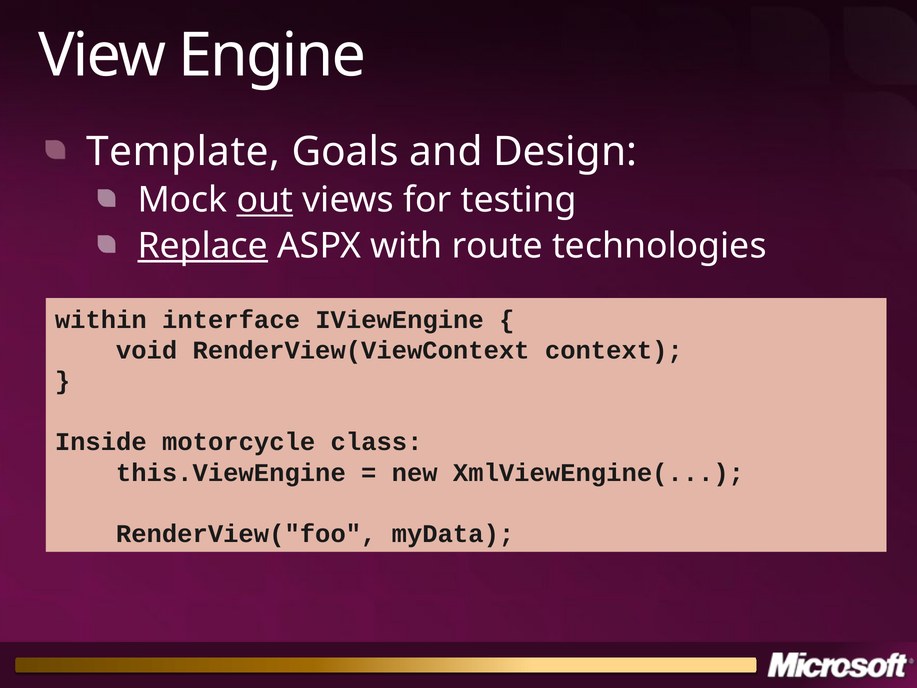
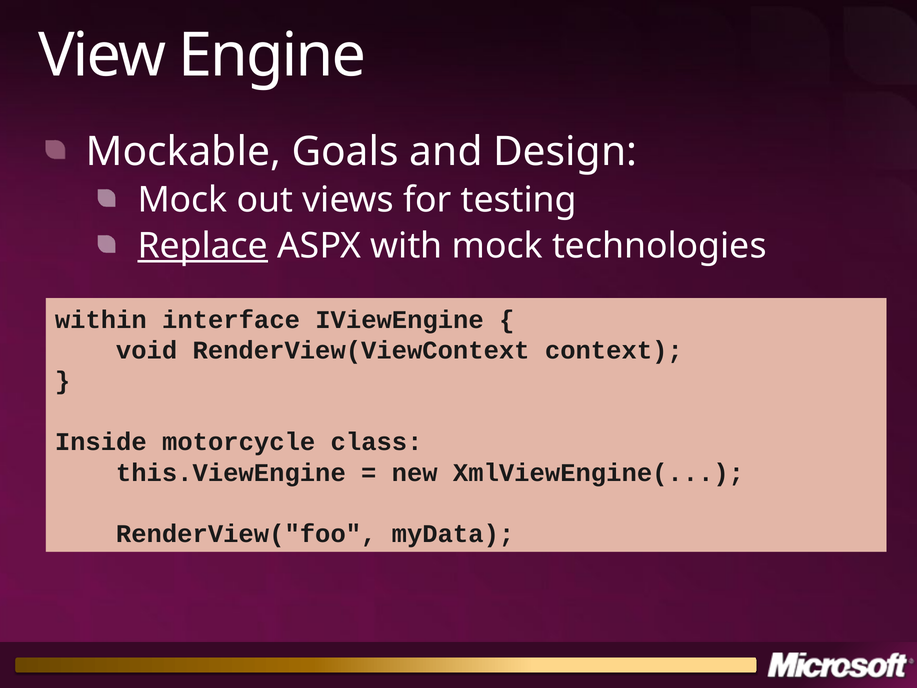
Template: Template -> Mockable (183, 152)
out underline: present -> none (265, 200)
with route: route -> mock (497, 246)
